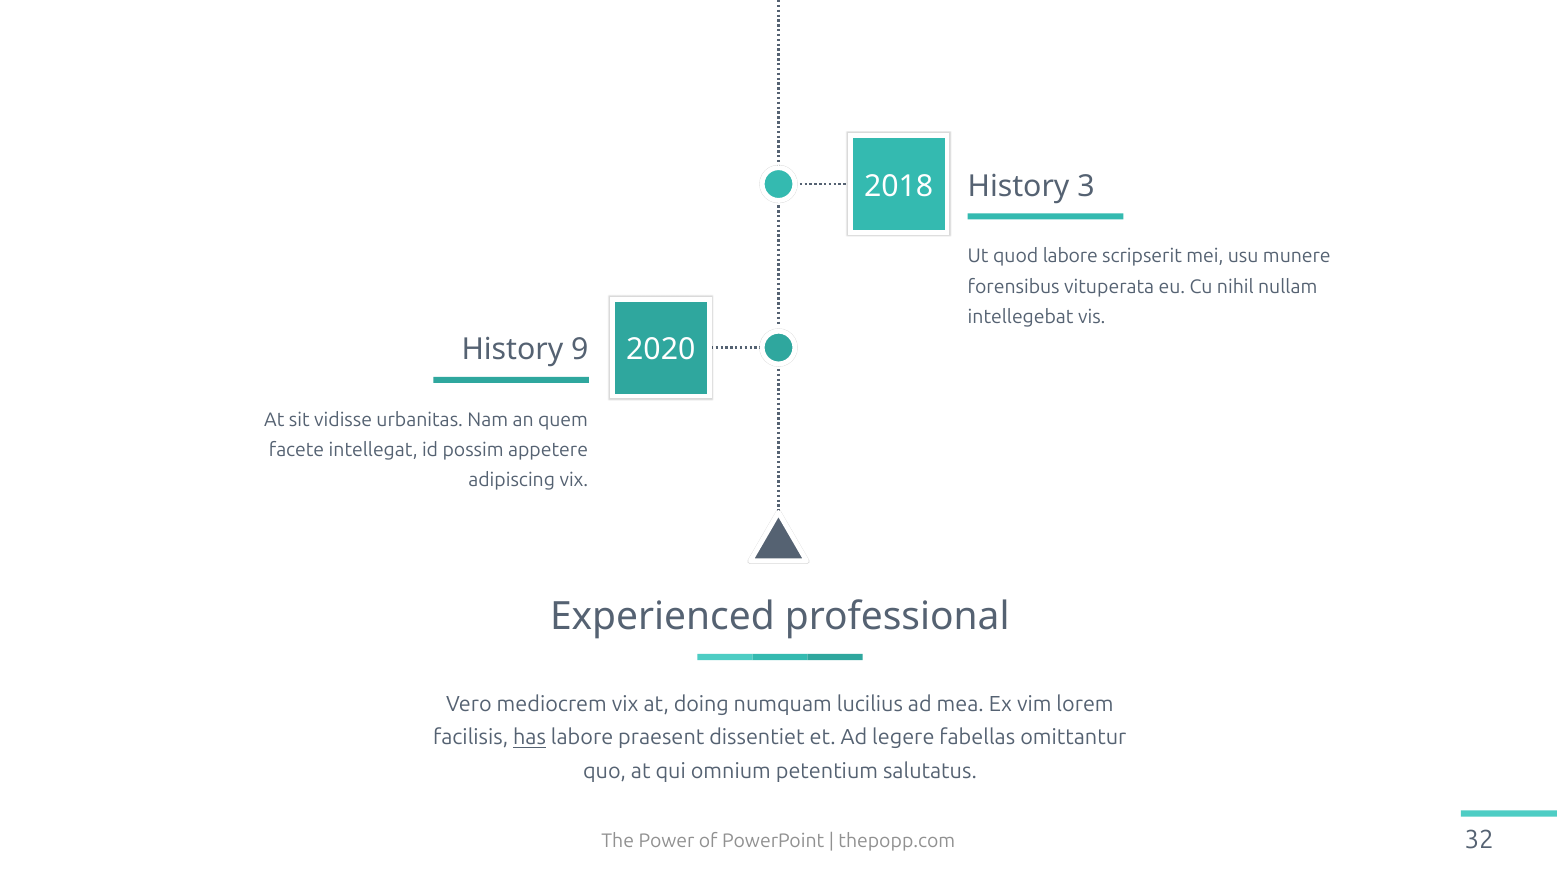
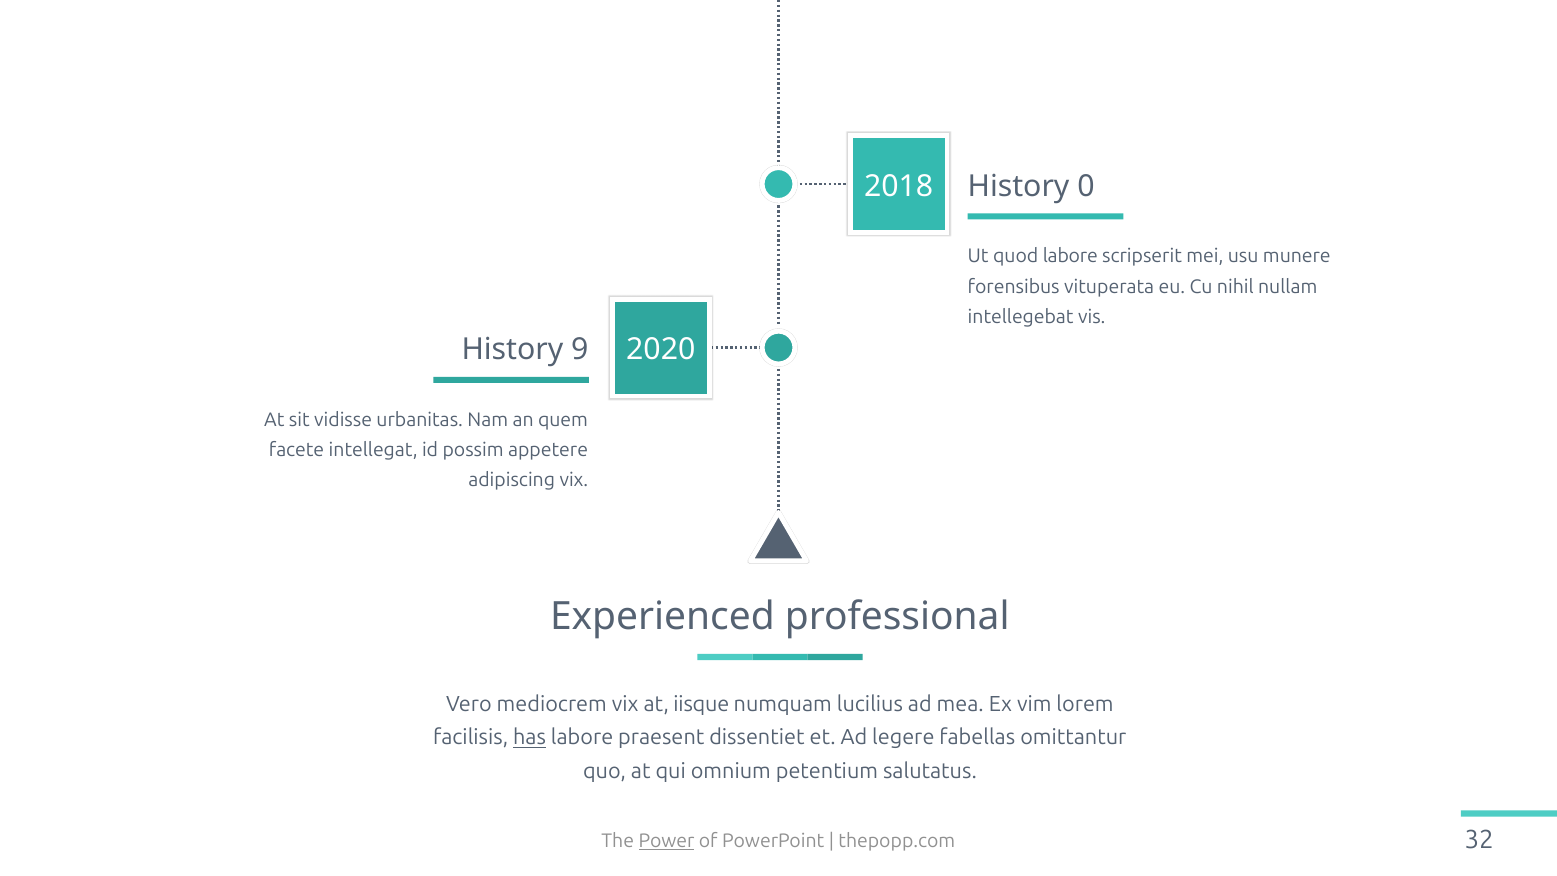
3: 3 -> 0 (1086, 186)
doing: doing -> iisque (701, 704)
Power underline: none -> present (667, 841)
